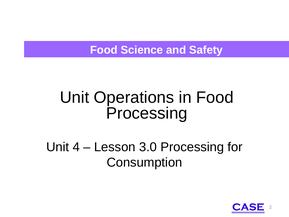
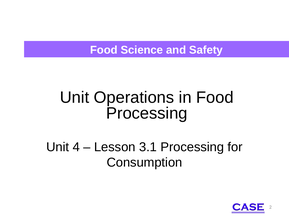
3.0: 3.0 -> 3.1 (148, 147)
